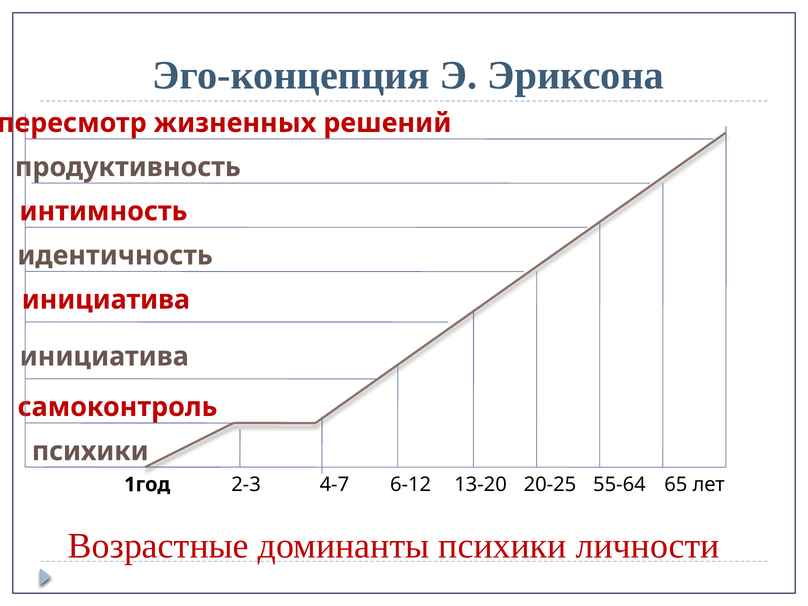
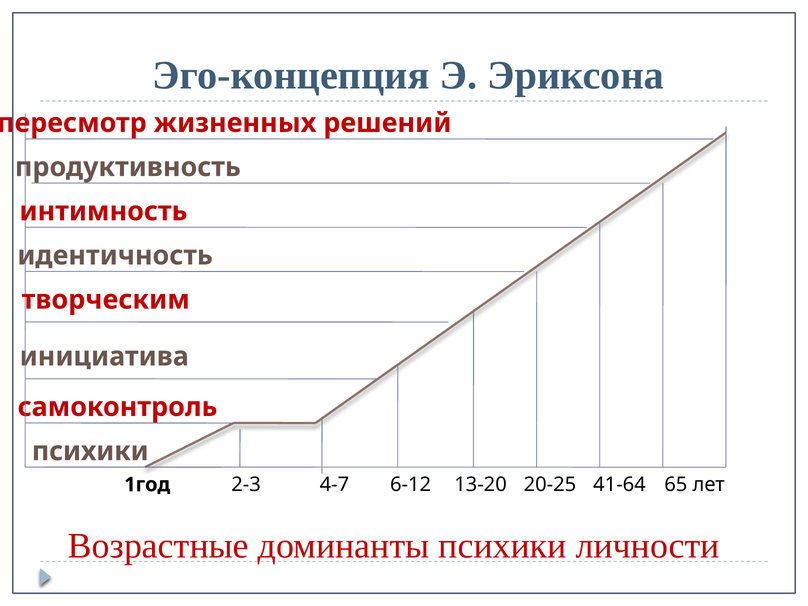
инициатива: инициатива -> творческим (106, 300)
55-64: 55-64 -> 41-64 (619, 485)
